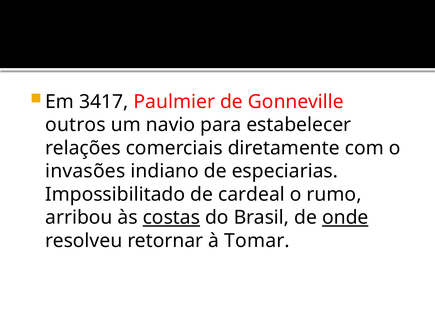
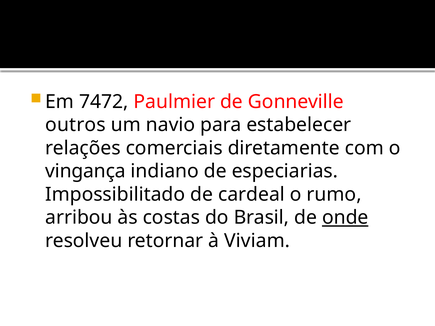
3417: 3417 -> 7472 (104, 102)
invasões: invasões -> vingança (85, 171)
costas underline: present -> none (171, 218)
Tomar: Tomar -> Viviam (257, 241)
